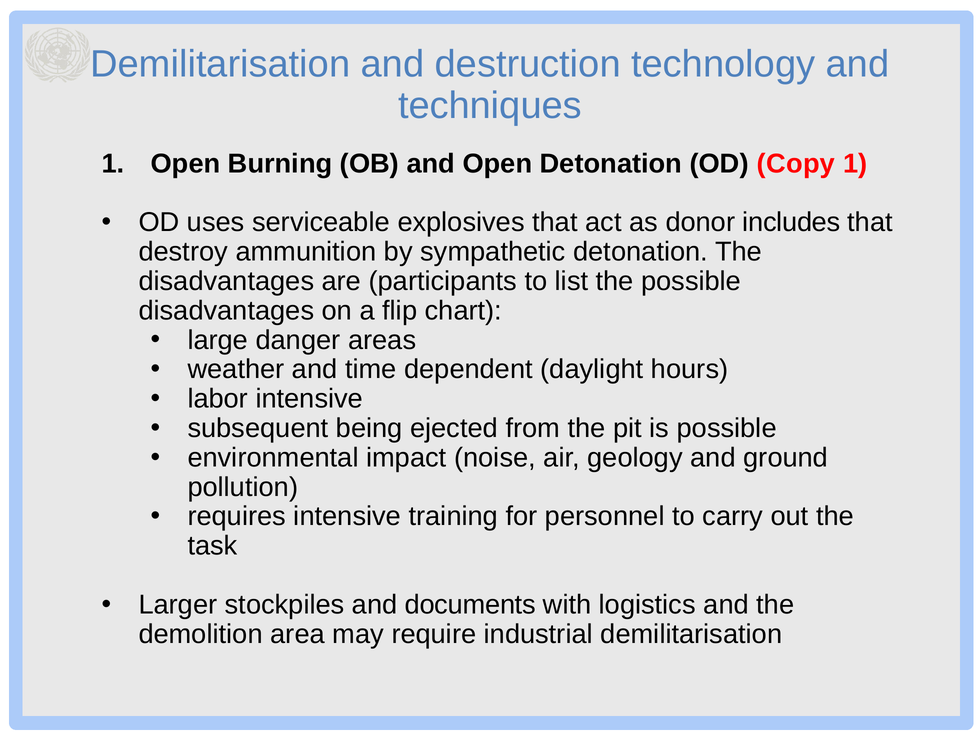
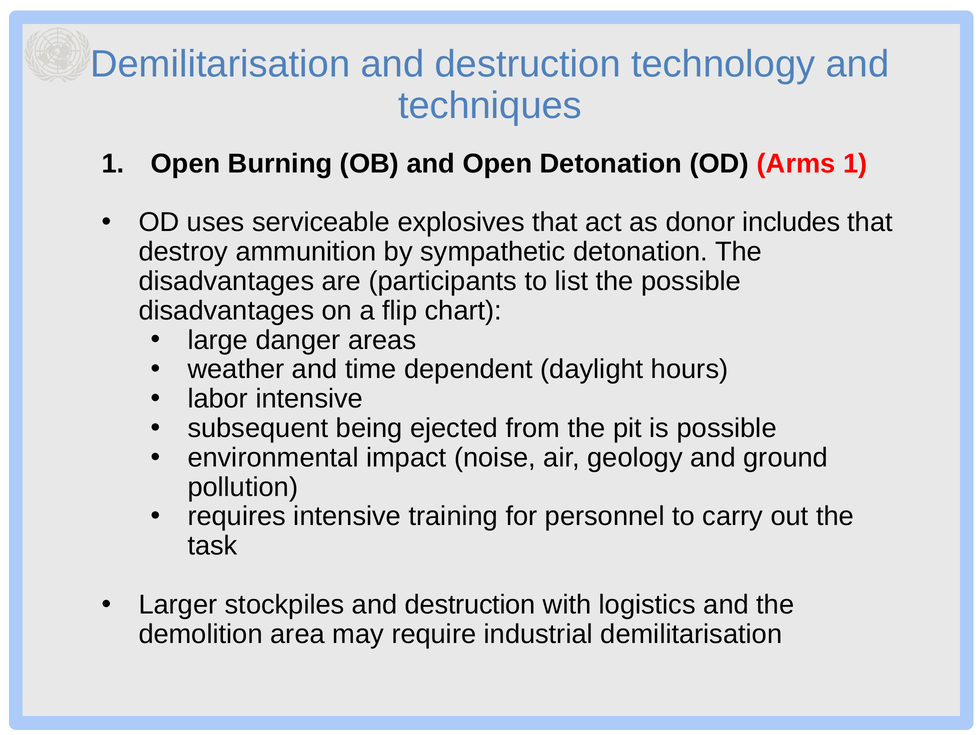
Copy: Copy -> Arms (796, 164)
stockpiles and documents: documents -> destruction (470, 605)
